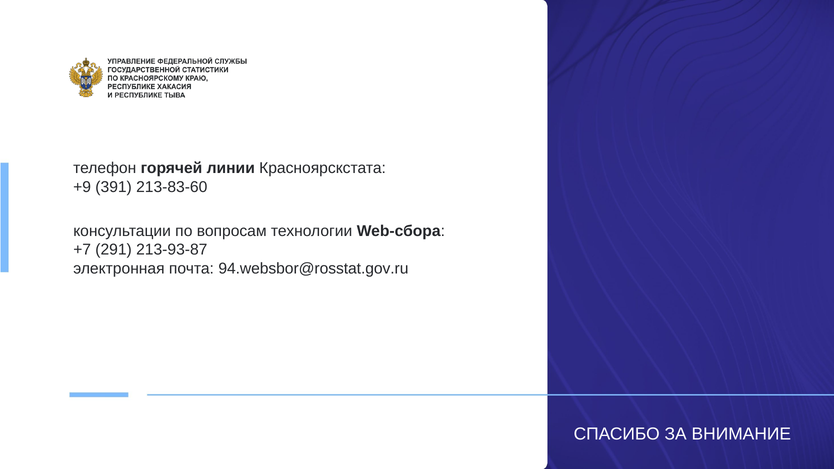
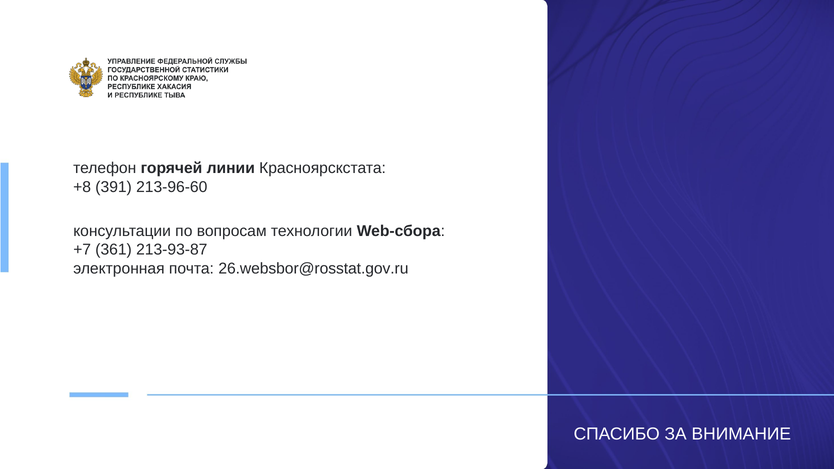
+9: +9 -> +8 (82, 187)
213-83-60: 213-83-60 -> 213-96-60 (172, 187)
291: 291 -> 361 (114, 250)
94.websbor@rosstat.gov.ru: 94.websbor@rosstat.gov.ru -> 26.websbor@rosstat.gov.ru (313, 268)
